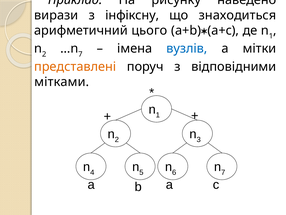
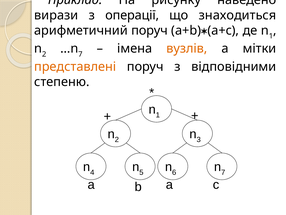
інфіксну: інфіксну -> операції (132, 15)
арифметичний цього: цього -> поруч (149, 30)
вузлів colour: blue -> orange (187, 48)
мітками: мітками -> степеню (62, 82)
